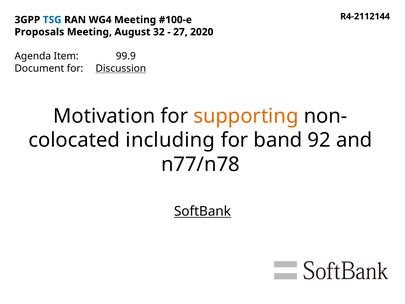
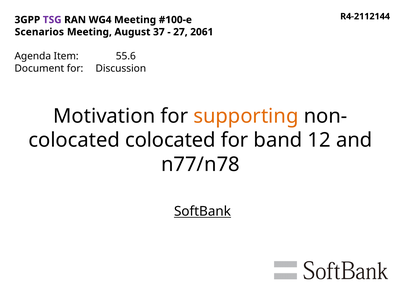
TSG colour: blue -> purple (52, 20)
Proposals: Proposals -> Scenarios (39, 32)
32: 32 -> 37 (159, 32)
2020: 2020 -> 2061 (202, 32)
99.9: 99.9 -> 55.6 (126, 56)
Discussion underline: present -> none (121, 68)
including: including -> colocated (170, 140)
92: 92 -> 12 (319, 140)
